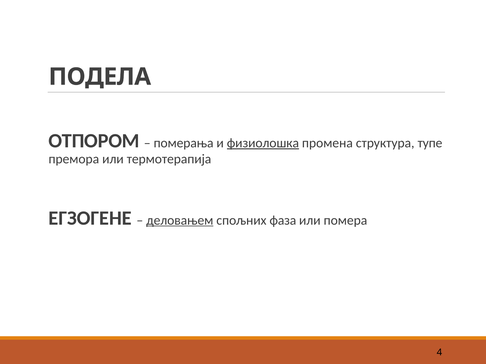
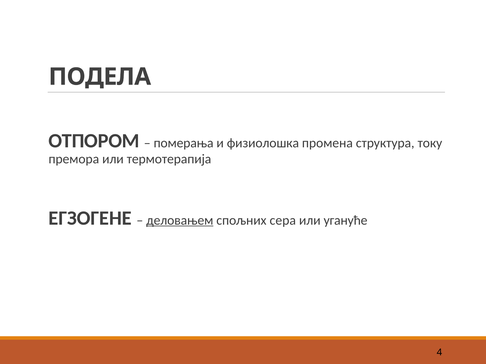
физиолошка underline: present -> none (263, 143)
тупе: тупе -> току (430, 143)
фаза: фаза -> cepa (283, 221)
помера: помера -> угануће (346, 221)
